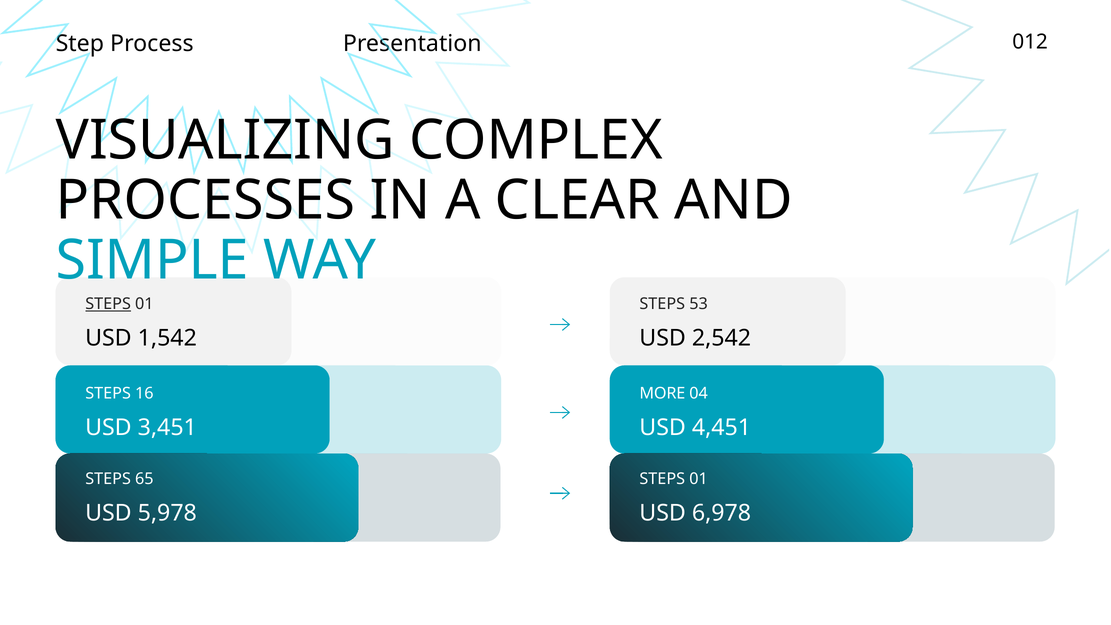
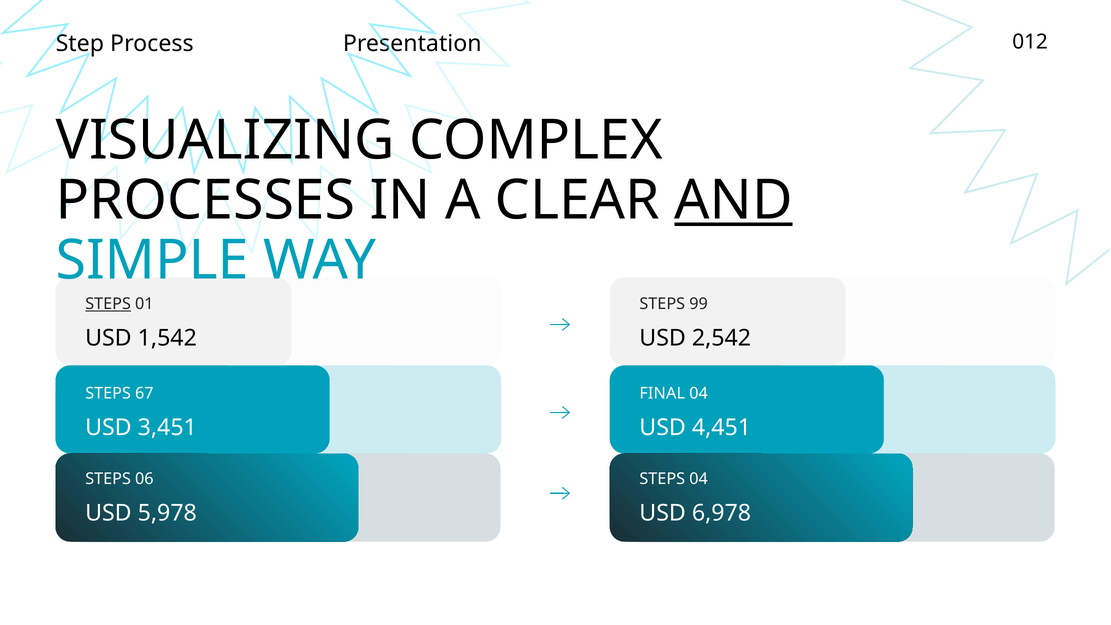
AND underline: none -> present (733, 200)
53: 53 -> 99 (699, 304)
16: 16 -> 67 (144, 393)
MORE: MORE -> FINAL (662, 393)
65: 65 -> 06 (144, 479)
01: 01 -> 04 (699, 479)
